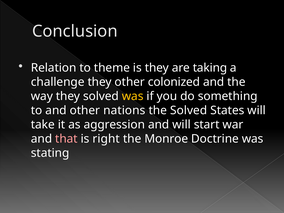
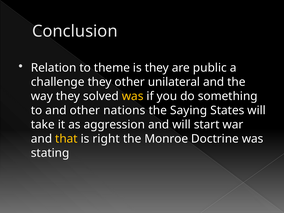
taking: taking -> public (210, 68)
colonized: colonized -> unilateral (174, 82)
the Solved: Solved -> Saying (189, 110)
that colour: pink -> yellow (66, 139)
